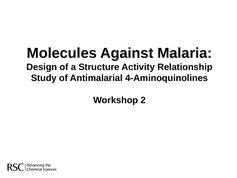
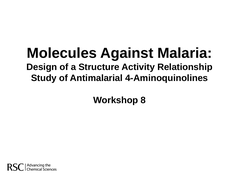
2: 2 -> 8 (143, 100)
